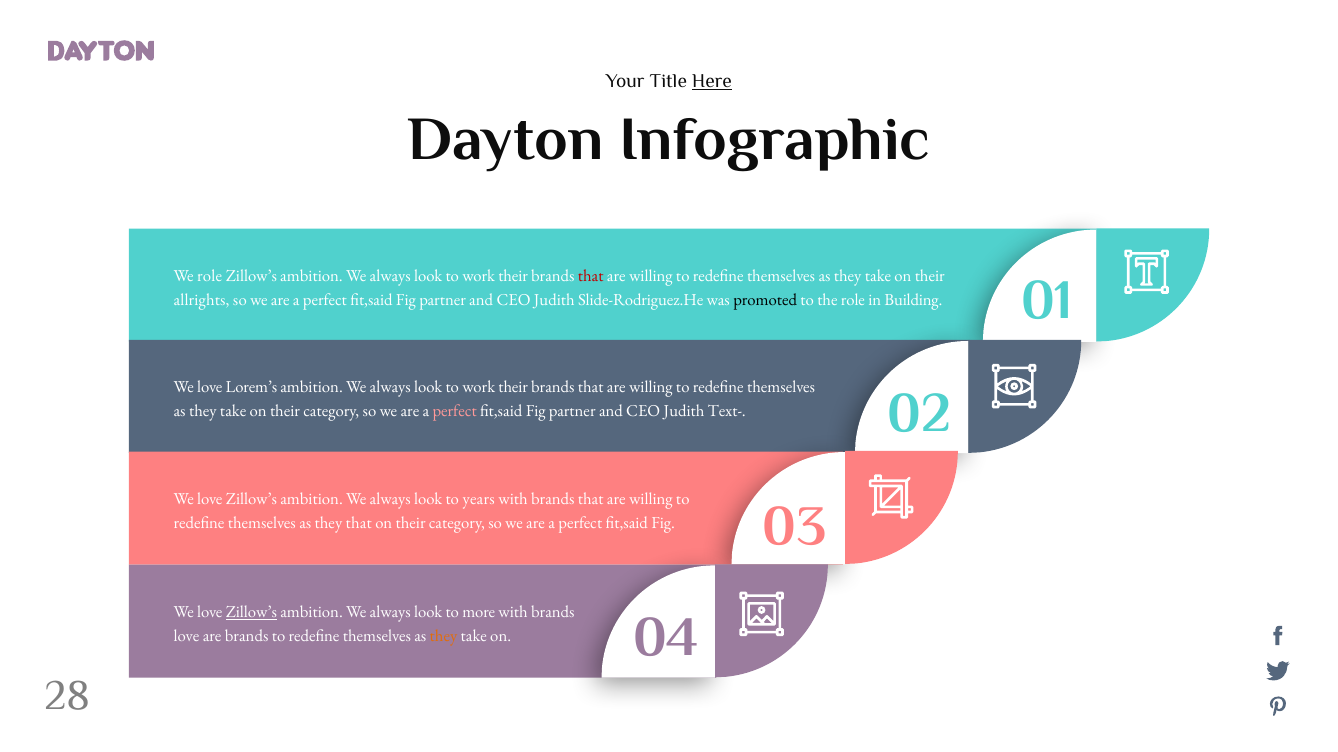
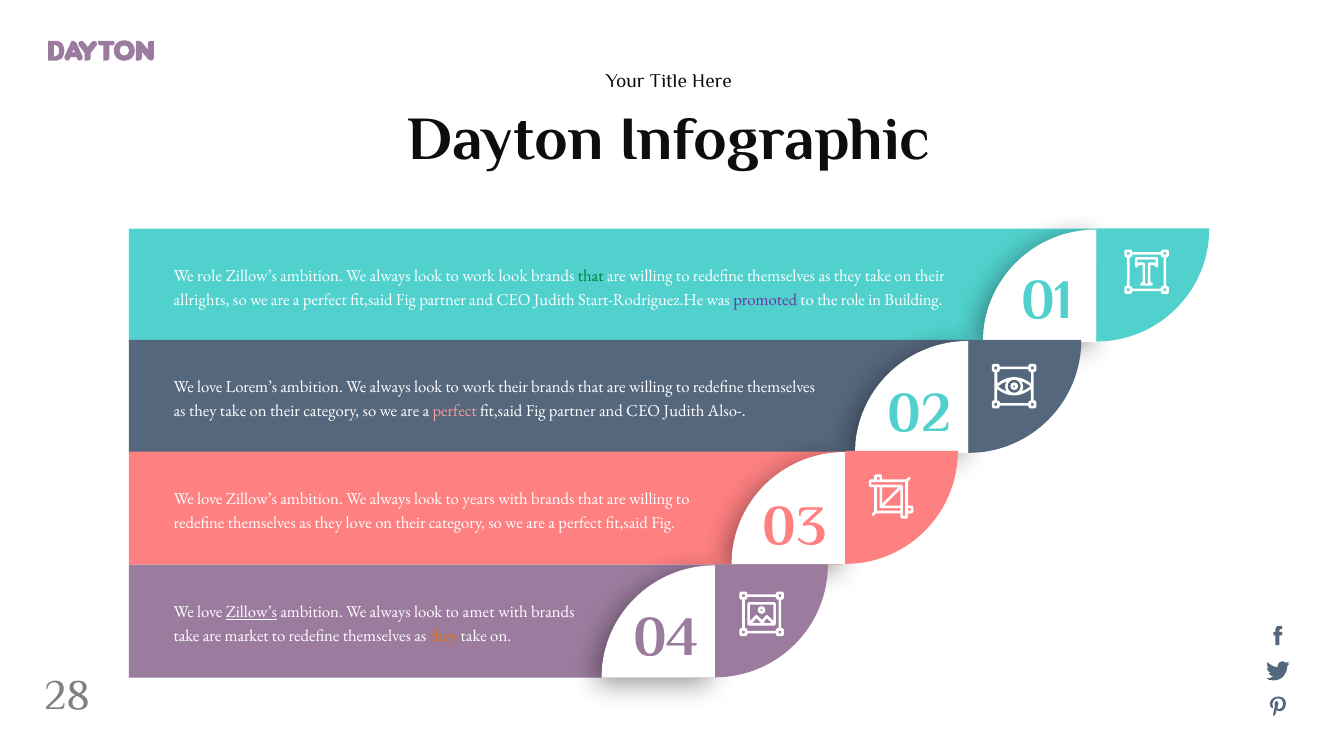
Here underline: present -> none (712, 81)
their: their -> look (513, 276)
that colour: red -> green (591, 276)
Slide-Rodriguez.He: Slide-Rodriguez.He -> Start-Rodriguez.He (641, 300)
promoted colour: black -> purple (765, 300)
Text-: Text- -> Also- (727, 411)
they that: that -> love (359, 523)
more: more -> amet (479, 612)
love: love -> take (187, 636)
are brands: brands -> market (247, 636)
